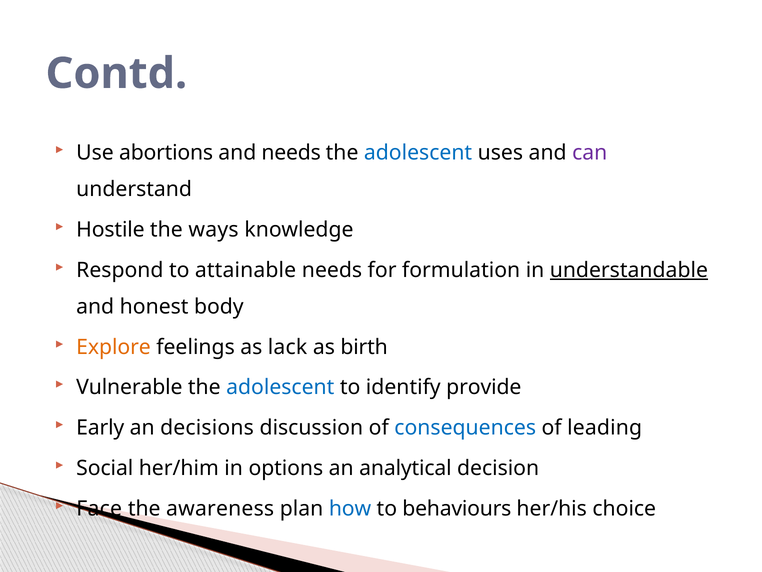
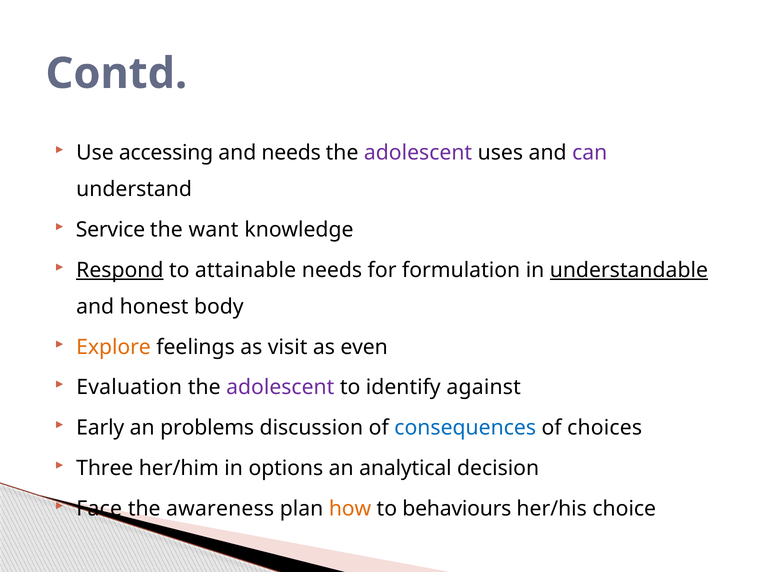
abortions: abortions -> accessing (166, 153)
adolescent colour: blue -> purple (418, 153)
Hostile: Hostile -> Service (110, 230)
ways: ways -> want (213, 230)
Respond underline: none -> present (120, 270)
lack: lack -> visit (288, 347)
birth: birth -> even (364, 347)
Vulnerable: Vulnerable -> Evaluation (129, 387)
adolescent colour: blue -> purple (280, 387)
provide: provide -> against (484, 387)
decisions: decisions -> problems (207, 427)
leading: leading -> choices (605, 427)
Social: Social -> Three (105, 468)
how colour: blue -> orange (350, 508)
